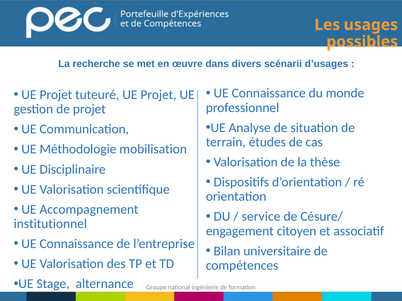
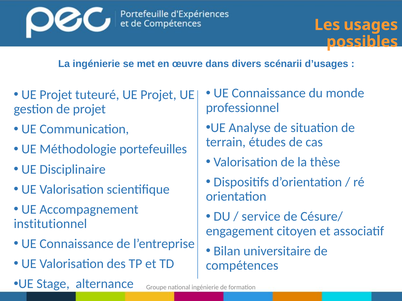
La recherche: recherche -> ingénierie (96, 64)
mobilisation: mobilisation -> portefeuilles (153, 149)
